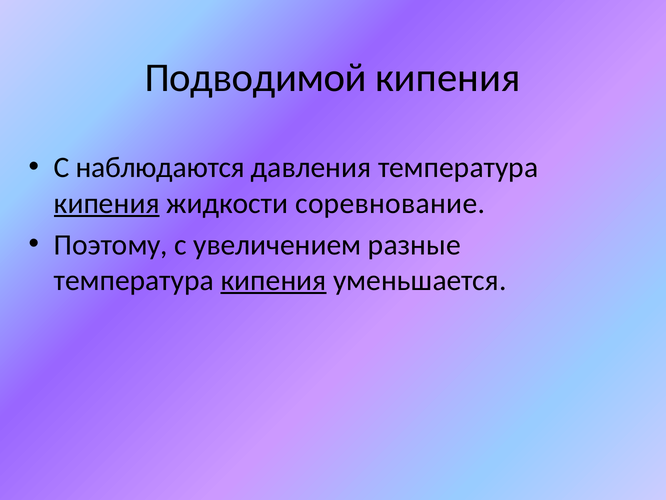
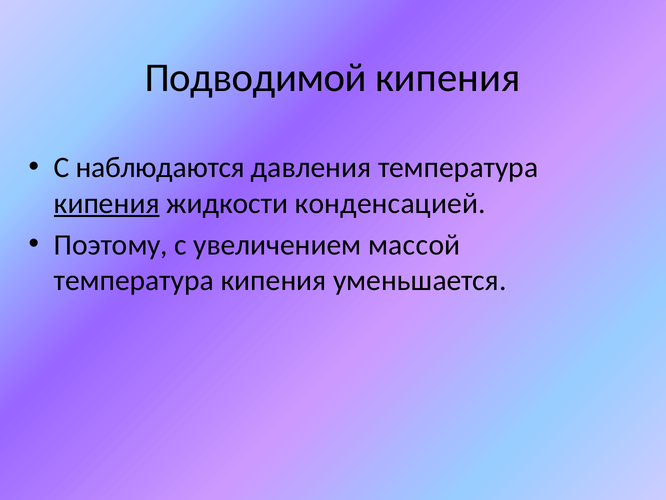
соревнование: соревнование -> конденсацией (390, 203)
разные: разные -> массой (414, 245)
кипения underline: present -> none (274, 280)
